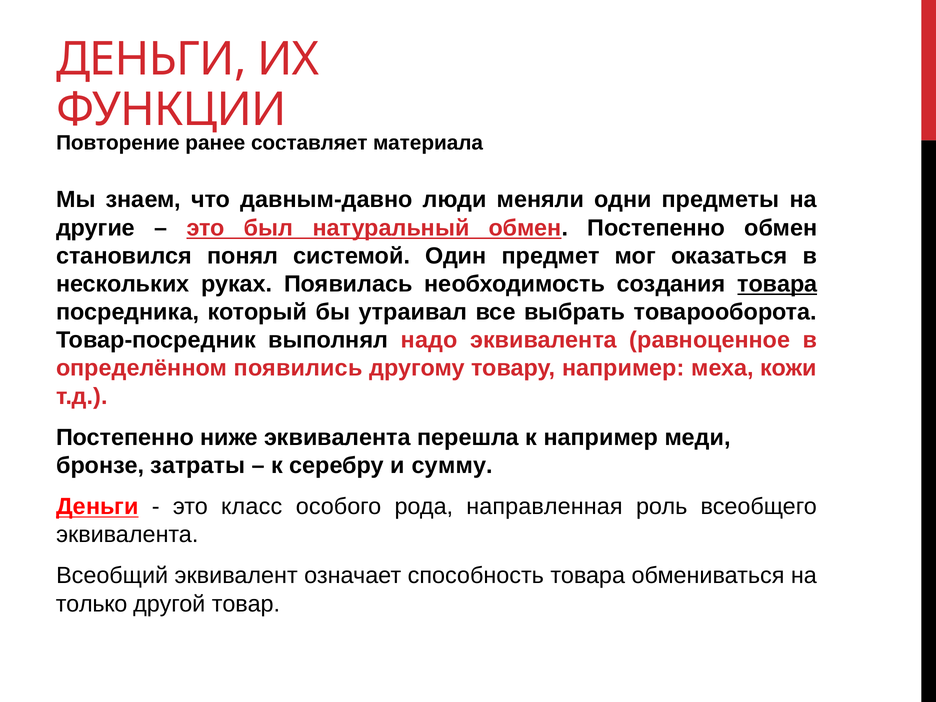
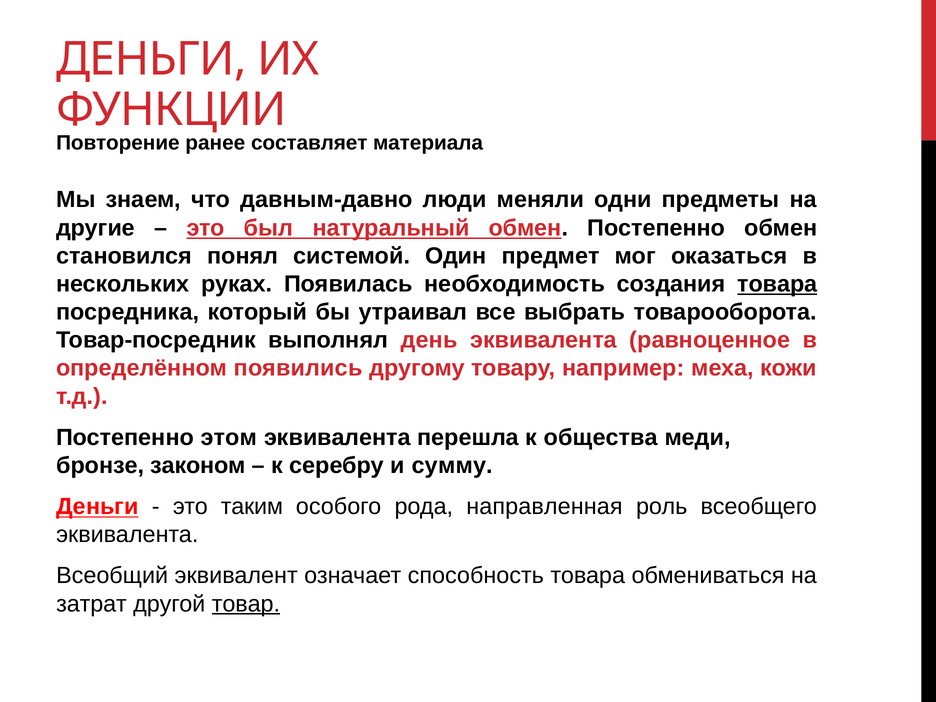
надо: надо -> день (429, 340)
ниже: ниже -> этом (229, 437)
к например: например -> общества (601, 437)
затраты: затраты -> законом (198, 465)
класс: класс -> таким (252, 507)
только: только -> затрат (91, 604)
товар underline: none -> present (246, 604)
